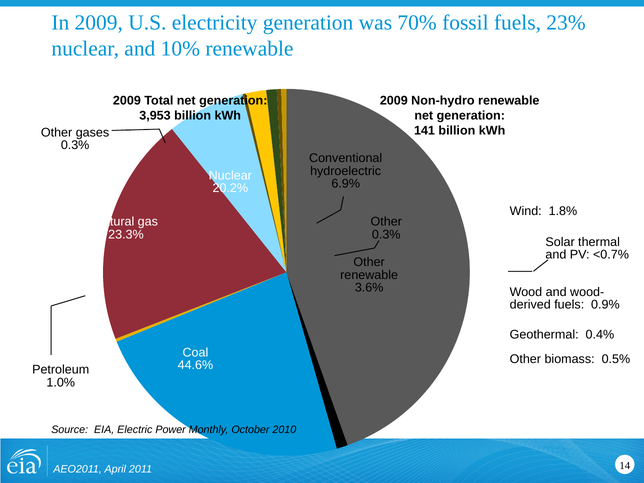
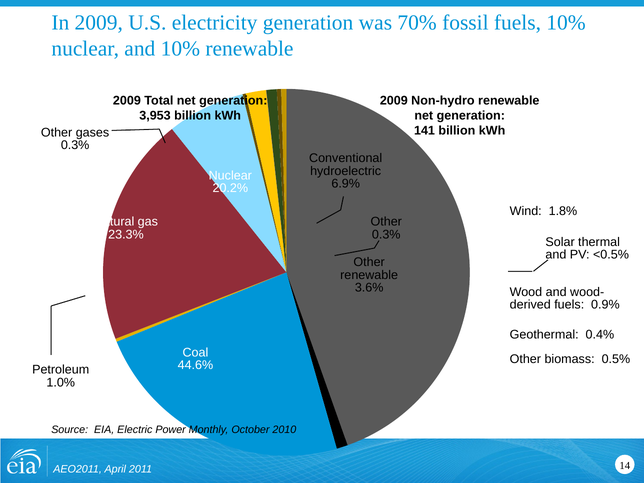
fuels 23%: 23% -> 10% (566, 23)
<0.7%: <0.7% -> <0.5% (611, 255)
